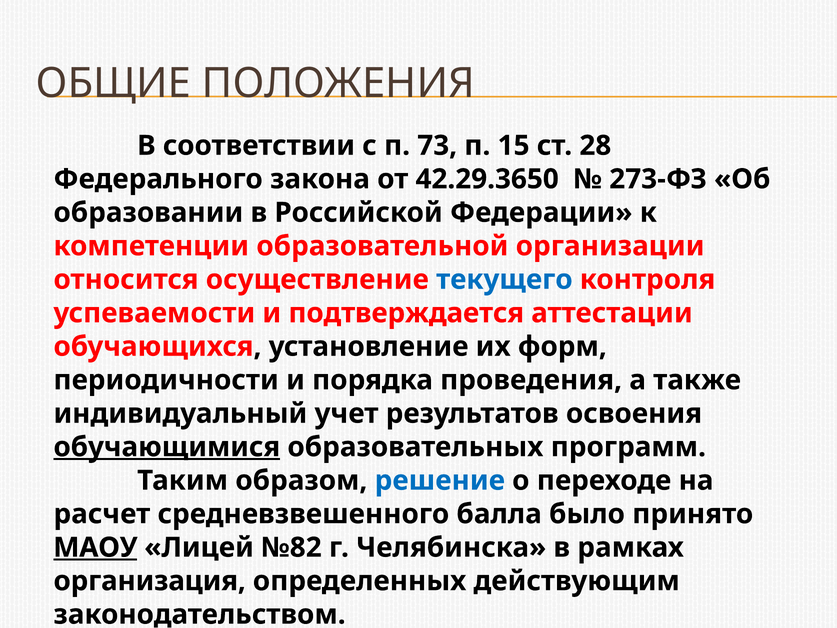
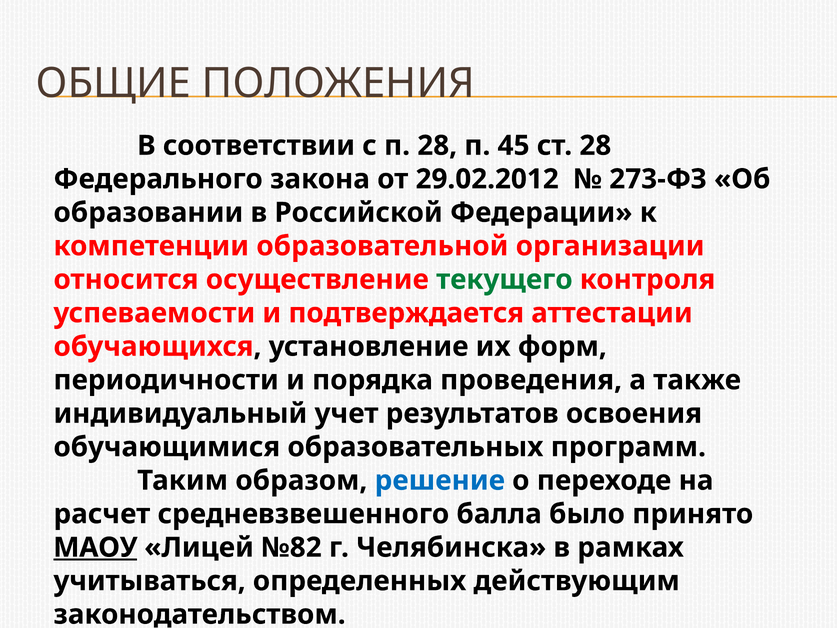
п 73: 73 -> 28 (437, 146)
15: 15 -> 45 (514, 146)
42.29.3650: 42.29.3650 -> 29.02.2012 (487, 179)
текущего colour: blue -> green (504, 279)
обучающимися underline: present -> none (167, 447)
организация: организация -> учитываться (150, 581)
